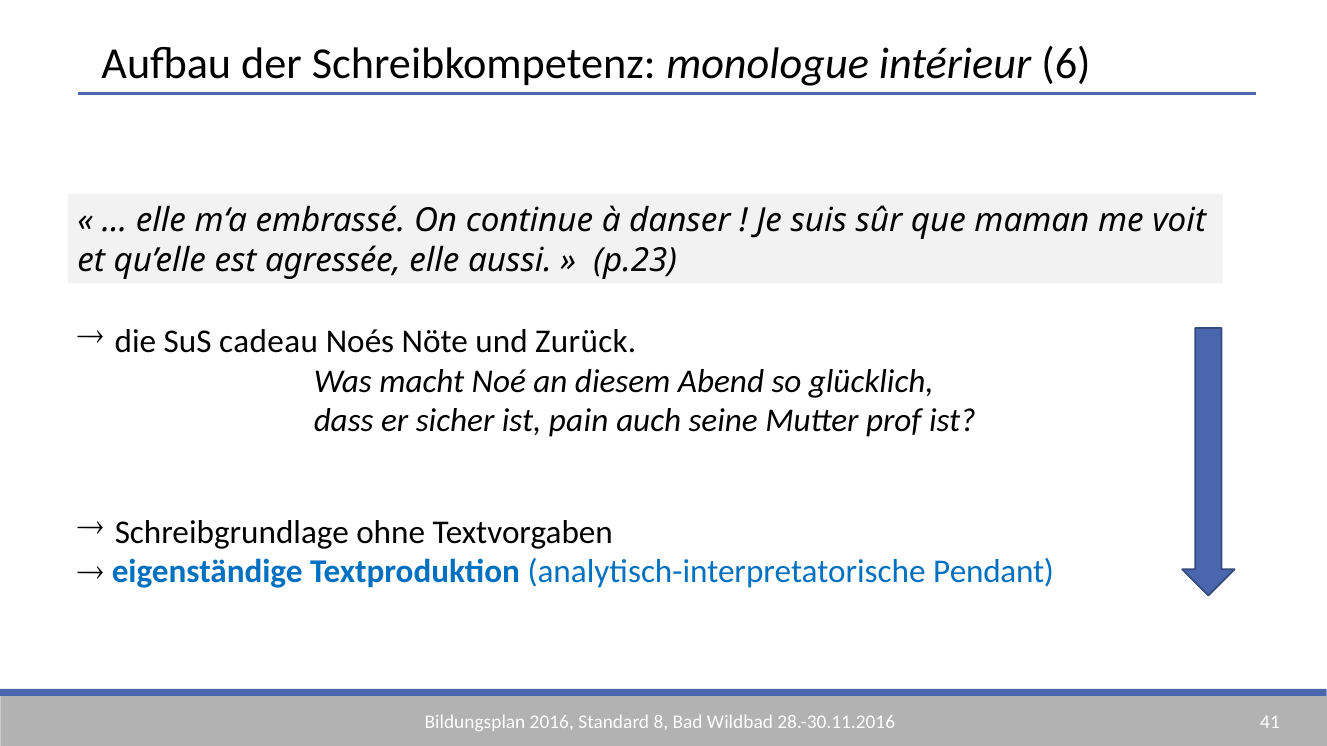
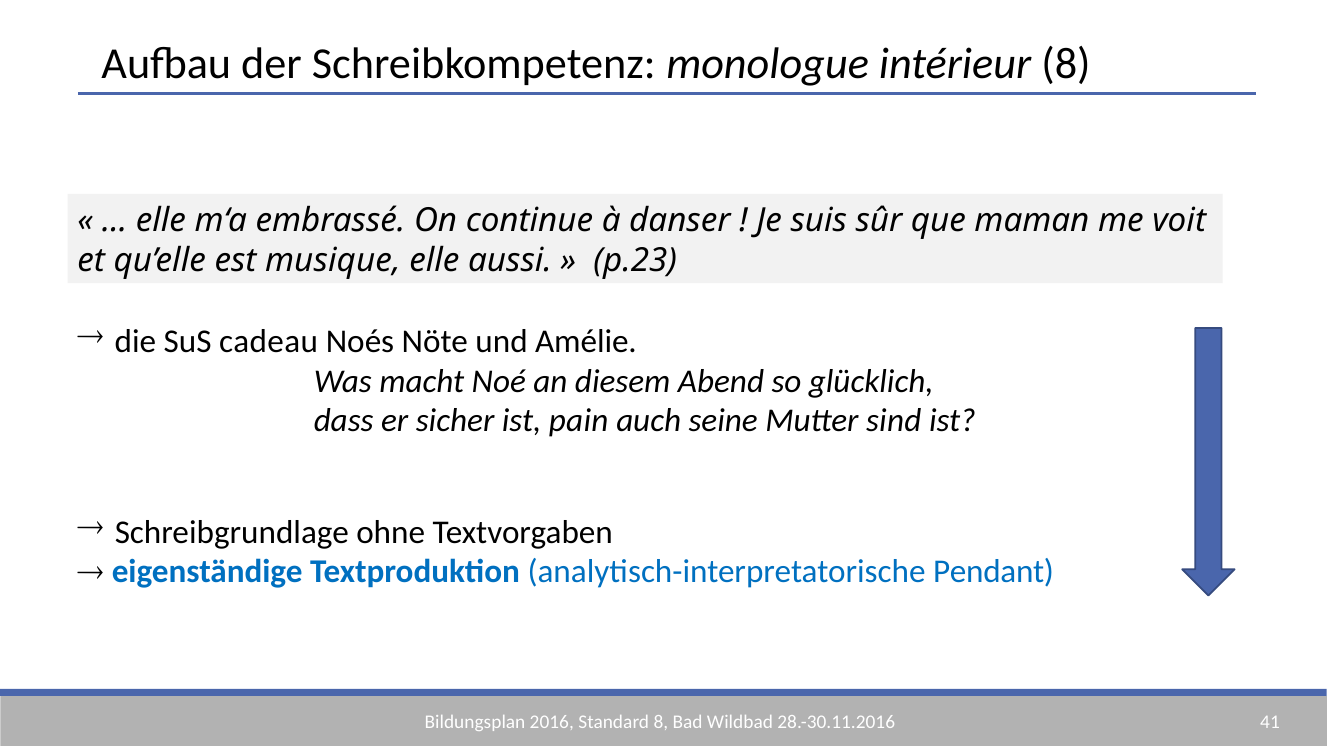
intérieur 6: 6 -> 8 (1066, 64)
agressée: agressée -> musique (333, 261)
Zurück: Zurück -> Amélie (586, 342)
prof: prof -> sind (894, 421)
